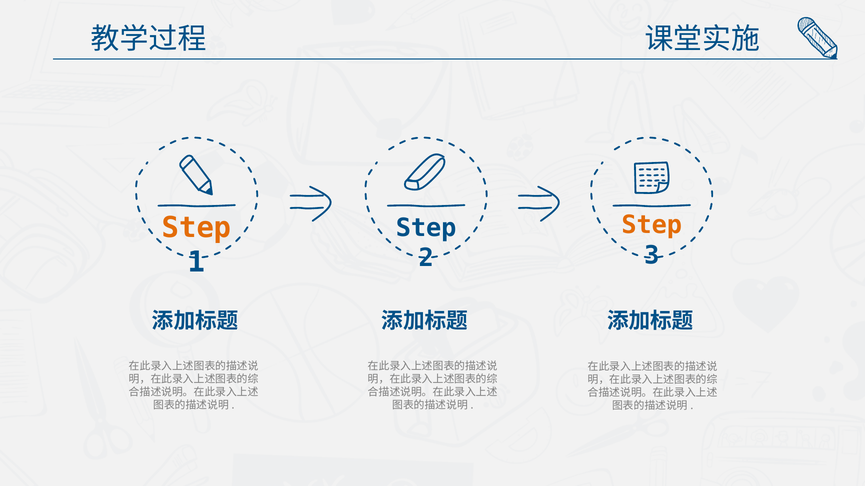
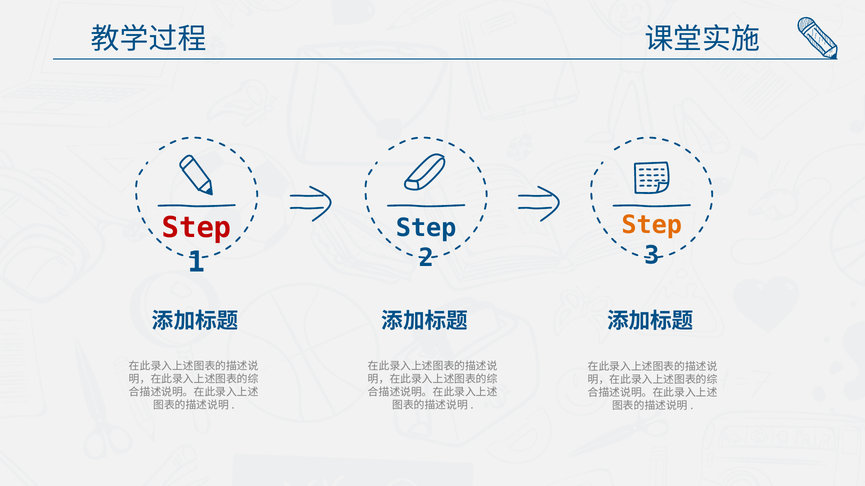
Step colour: orange -> red (197, 228)
